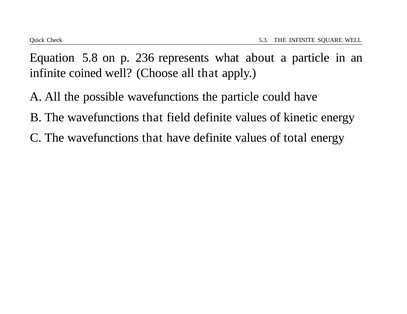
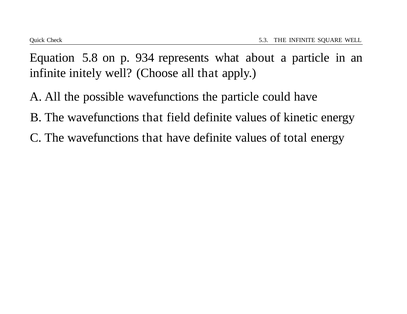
236: 236 -> 934 (145, 58)
coined: coined -> initely (85, 73)
